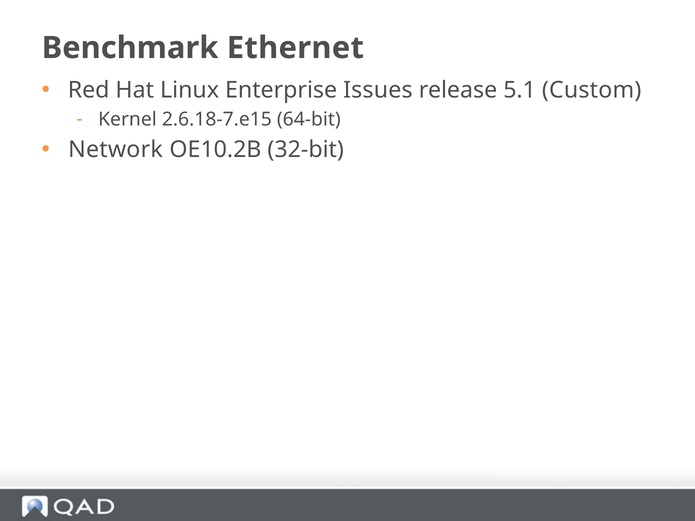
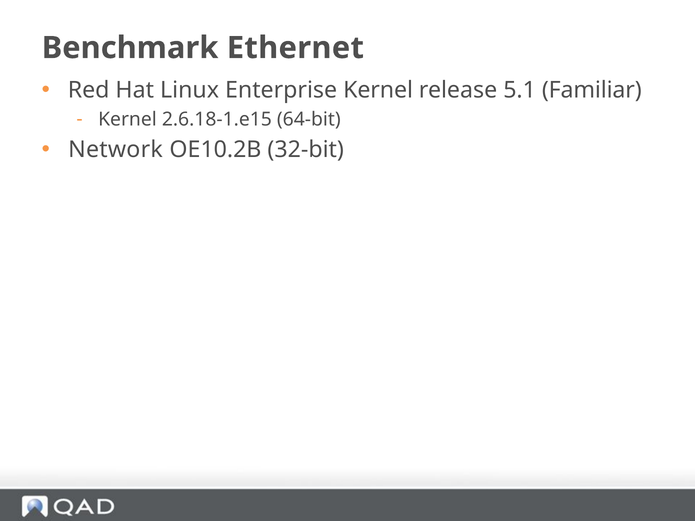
Enterprise Issues: Issues -> Kernel (378, 90)
Custom: Custom -> Familiar (592, 90)
2.6.18-7.e15: 2.6.18-7.e15 -> 2.6.18-1.e15 (217, 119)
